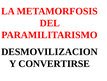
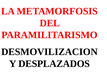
CONVERTIRSE: CONVERTIRSE -> DESPLAZADOS (54, 63)
